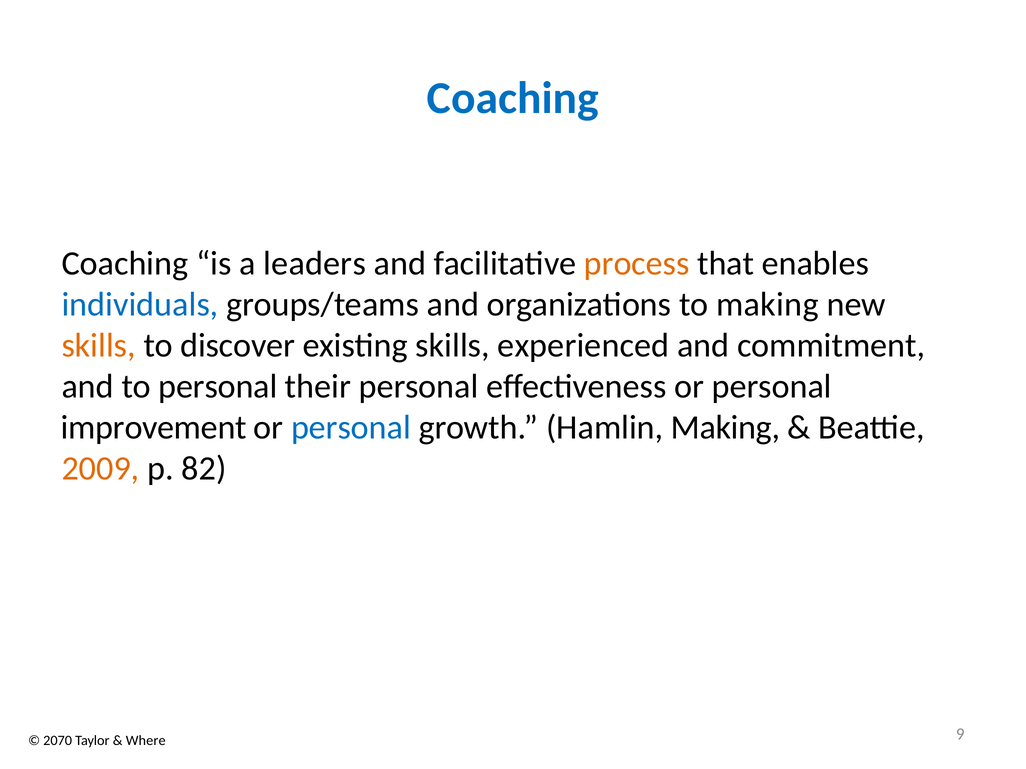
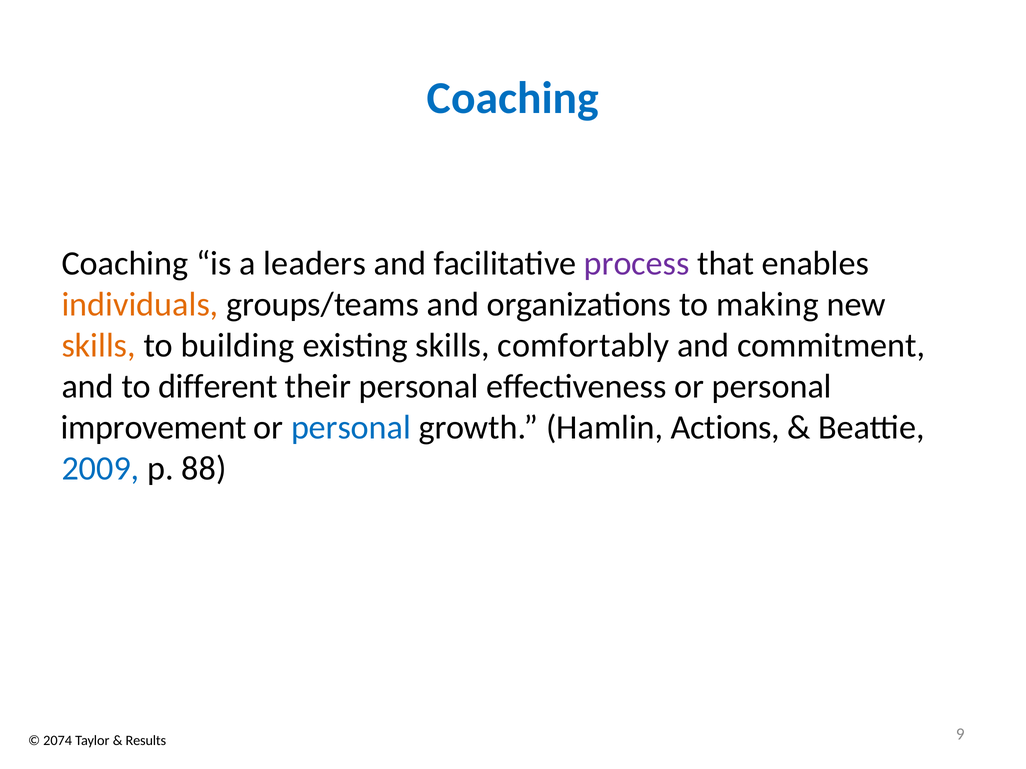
process colour: orange -> purple (637, 264)
individuals colour: blue -> orange (140, 305)
discover: discover -> building (237, 346)
experienced: experienced -> comfortably (583, 346)
to personal: personal -> different (218, 387)
Hamlin Making: Making -> Actions (725, 428)
2009 colour: orange -> blue (100, 469)
82: 82 -> 88 (204, 469)
2070: 2070 -> 2074 (58, 741)
Where: Where -> Results (146, 741)
